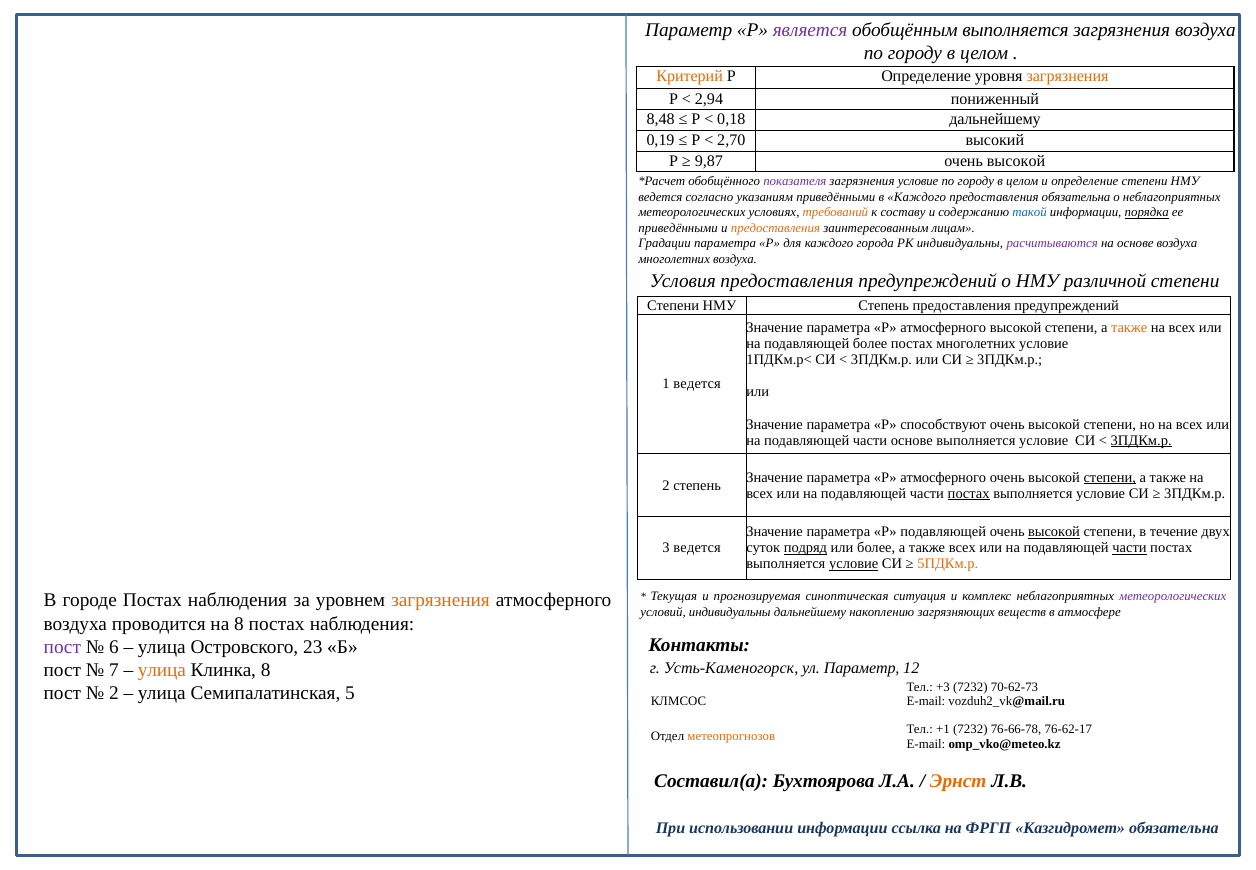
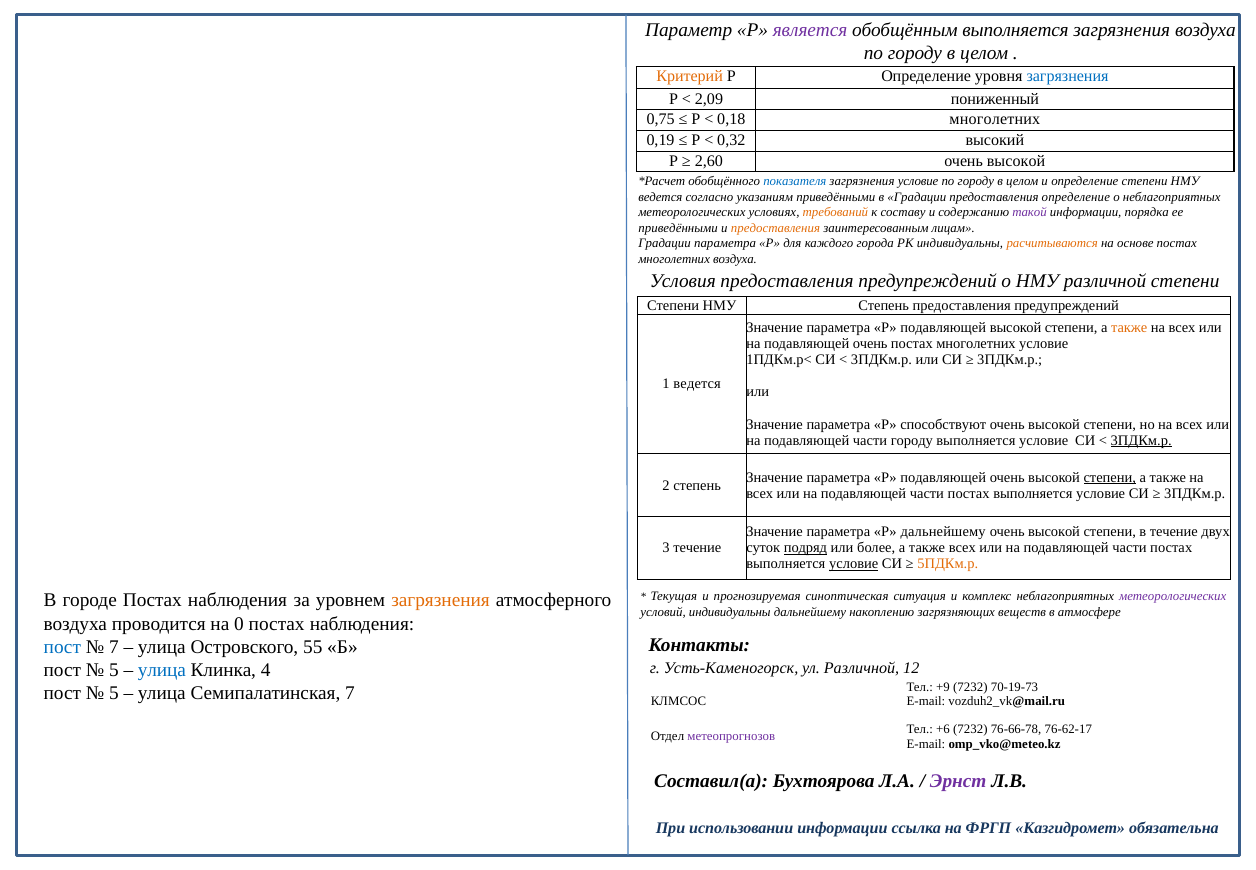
загрязнения colour: orange -> blue (1068, 77)
2,94: 2,94 -> 2,09 (709, 99)
8,48: 8,48 -> 0,75 (661, 120)
0,18 дальнейшему: дальнейшему -> многолетних (995, 120)
2,70: 2,70 -> 0,32 (731, 140)
9,87: 9,87 -> 2,60 (709, 161)
показателя colour: purple -> blue (795, 182)
в Каждого: Каждого -> Градации (917, 197)
предоставления обязательна: обязательна -> определение (1076, 197)
такой colour: blue -> purple (1030, 212)
порядка underline: present -> none (1147, 212)
расчитываются colour: purple -> orange (1052, 243)
основе воздуха: воздуха -> постах (1177, 243)
атмосферного: атмосферного -> подавляющей (943, 328)
на подавляющей более: более -> очень (870, 344)
части основе: основе -> городу (912, 440)
атмосферного: атмосферного -> подавляющей (943, 477)
постах underline: present -> none (969, 493)
Р подавляющей: подавляющей -> дальнейшему (943, 532)
высокой underline: present -> none (1054, 532)
3 ведется: ведется -> течение (697, 548)
части underline: present -> none (1130, 548)
на 8: 8 -> 0 (239, 623)
пост colour: purple -> blue (62, 647)
6: 6 -> 7 (114, 647)
23: 23 -> 55 (313, 647)
ул Параметр: Параметр -> Различной (862, 668)
7: 7 -> 5 (114, 670)
улица colour: orange -> blue (162, 670)
Клинка 8: 8 -> 4 (266, 670)
+3: +3 -> +9 (943, 687)
70-62-73: 70-62-73 -> 70-19-73 (1014, 687)
2: 2 -> 5 (114, 693)
Семипалатинская 5: 5 -> 7 (350, 693)
+1: +1 -> +6 (943, 729)
метеопрогнозов colour: orange -> purple (731, 736)
Эрнст colour: orange -> purple (958, 781)
